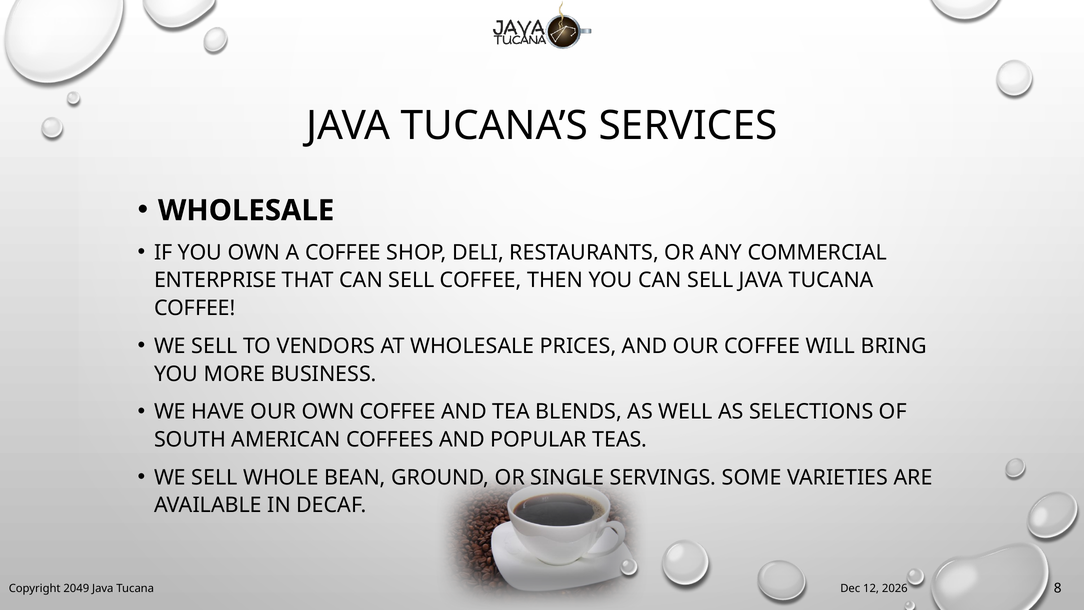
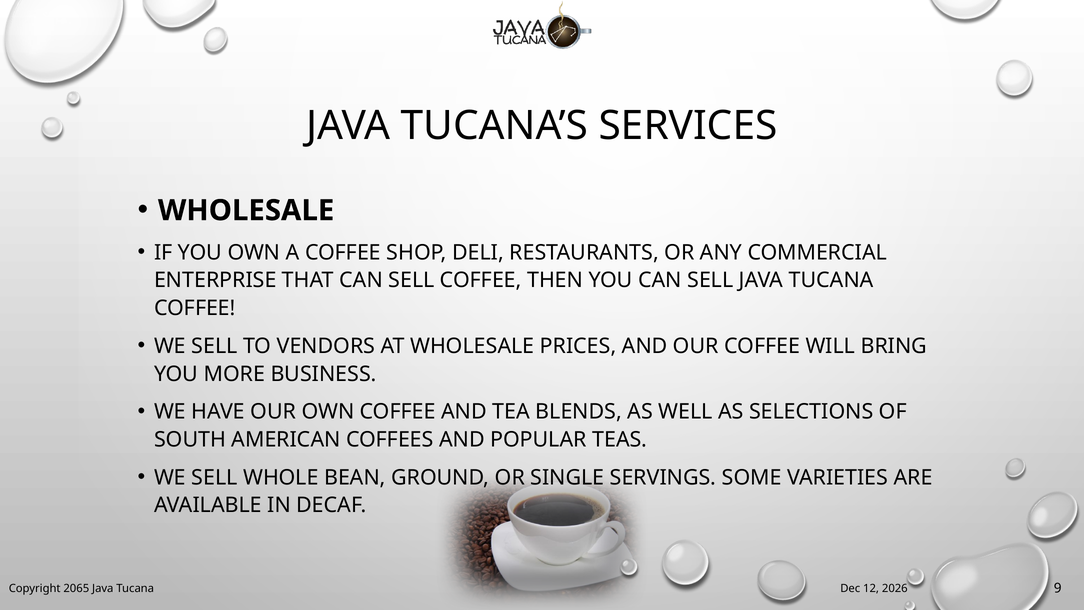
2049: 2049 -> 2065 (76, 588)
8: 8 -> 9 (1058, 588)
